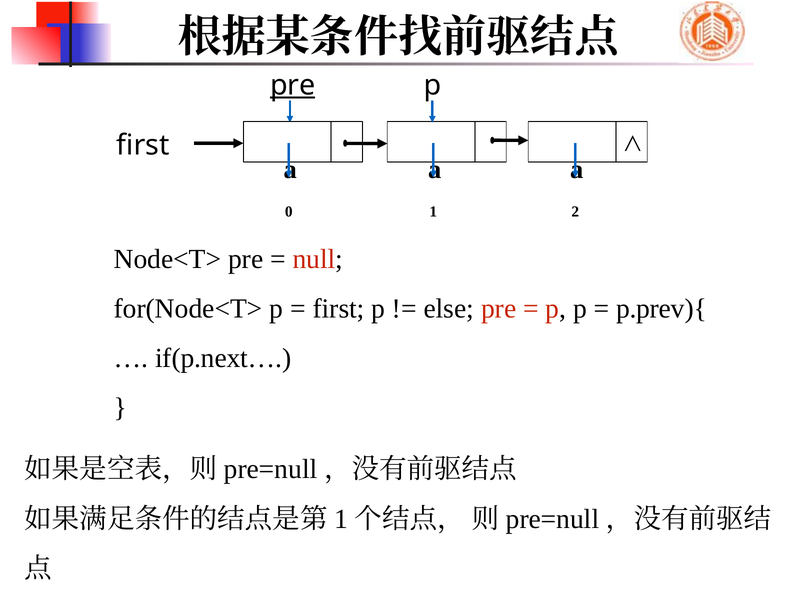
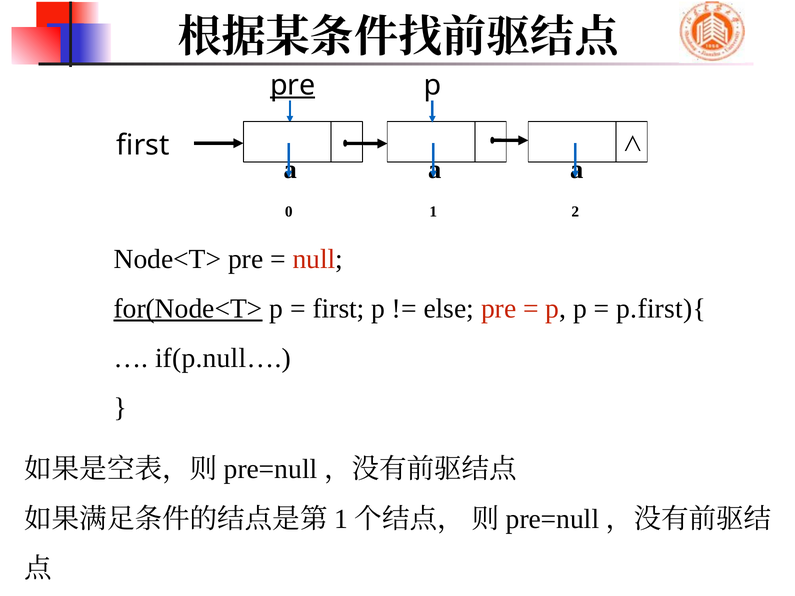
for(Node<T> underline: none -> present (188, 309)
p.prev){: p.prev){ -> p.first){ (661, 309)
if(p.next…: if(p.next… -> if(p.null… (223, 358)
